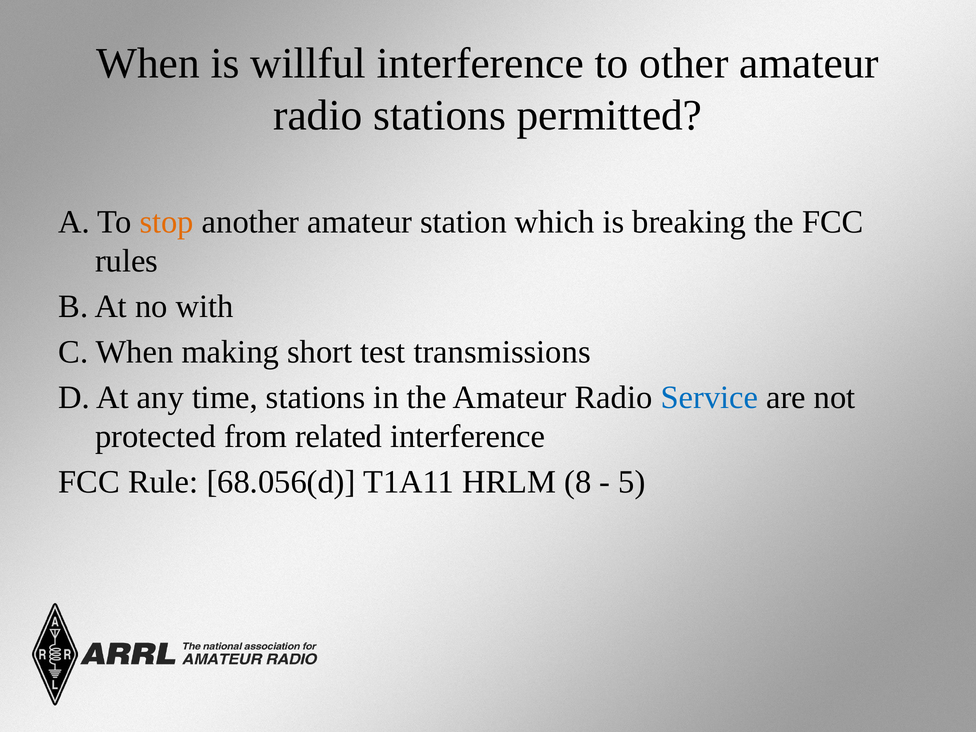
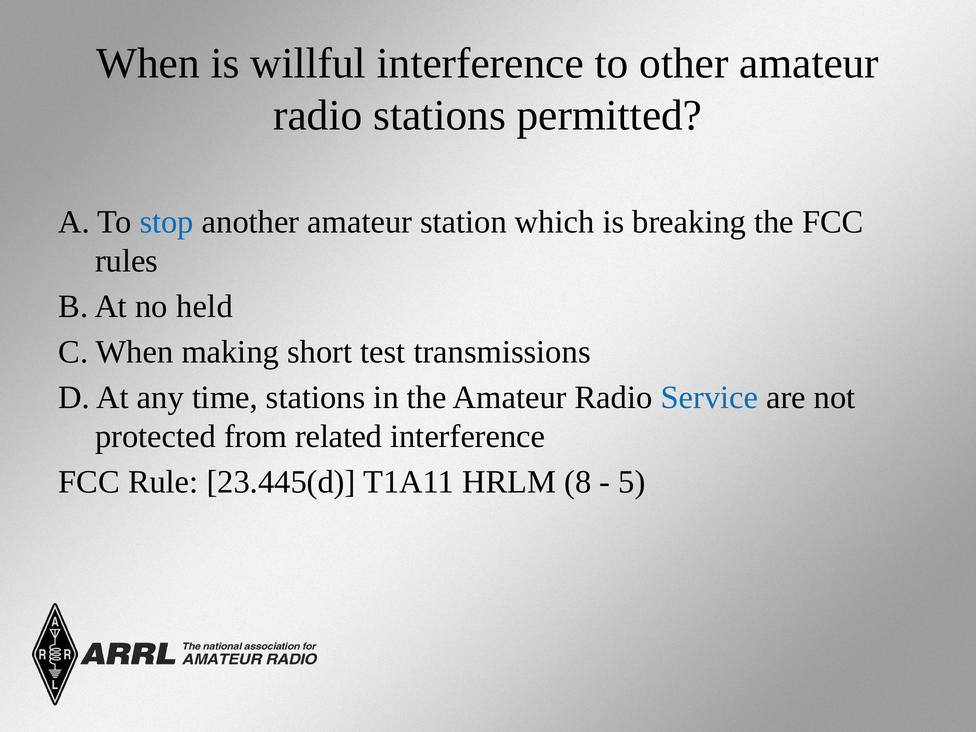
stop colour: orange -> blue (167, 222)
with: with -> held (205, 306)
68.056(d: 68.056(d -> 23.445(d (281, 482)
